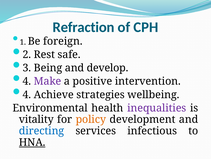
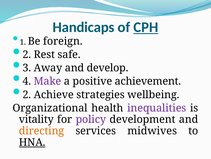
Refraction: Refraction -> Handicaps (84, 27)
CPH underline: none -> present (146, 27)
Being: Being -> Away (48, 68)
intervention: intervention -> achievement (148, 81)
4: 4 -> 2 (27, 94)
Environmental: Environmental -> Organizational (50, 108)
policy colour: orange -> purple (91, 119)
directing colour: blue -> orange (42, 130)
infectious: infectious -> midwives (152, 130)
